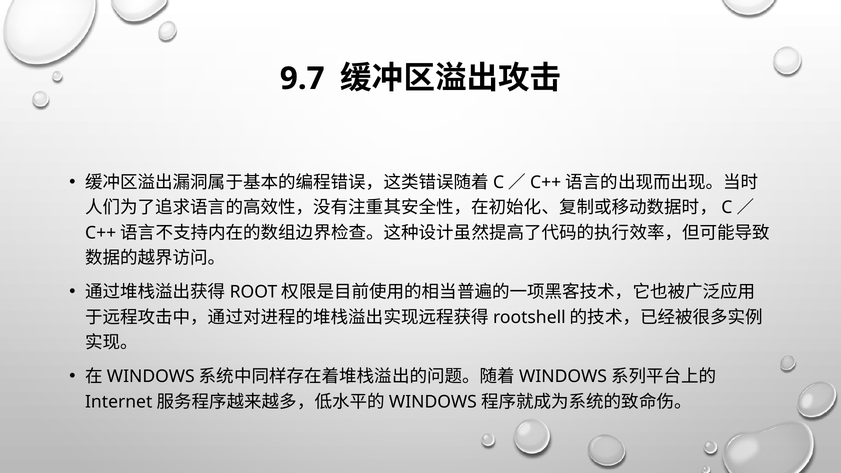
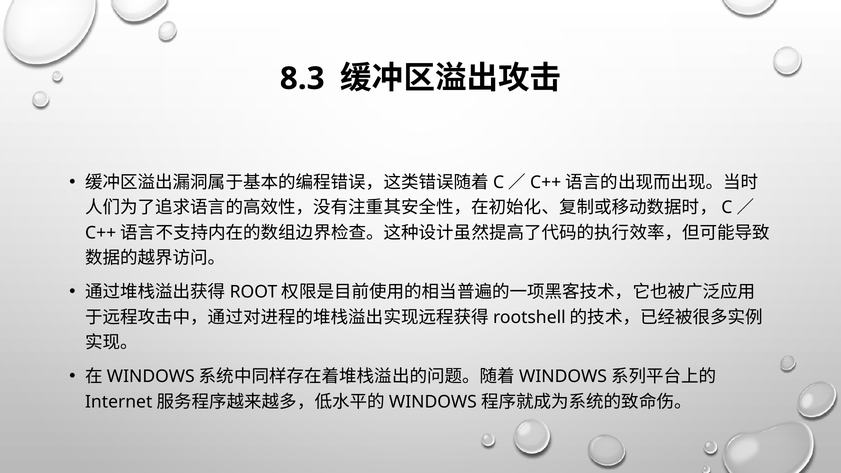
9.7: 9.7 -> 8.3 (302, 79)
